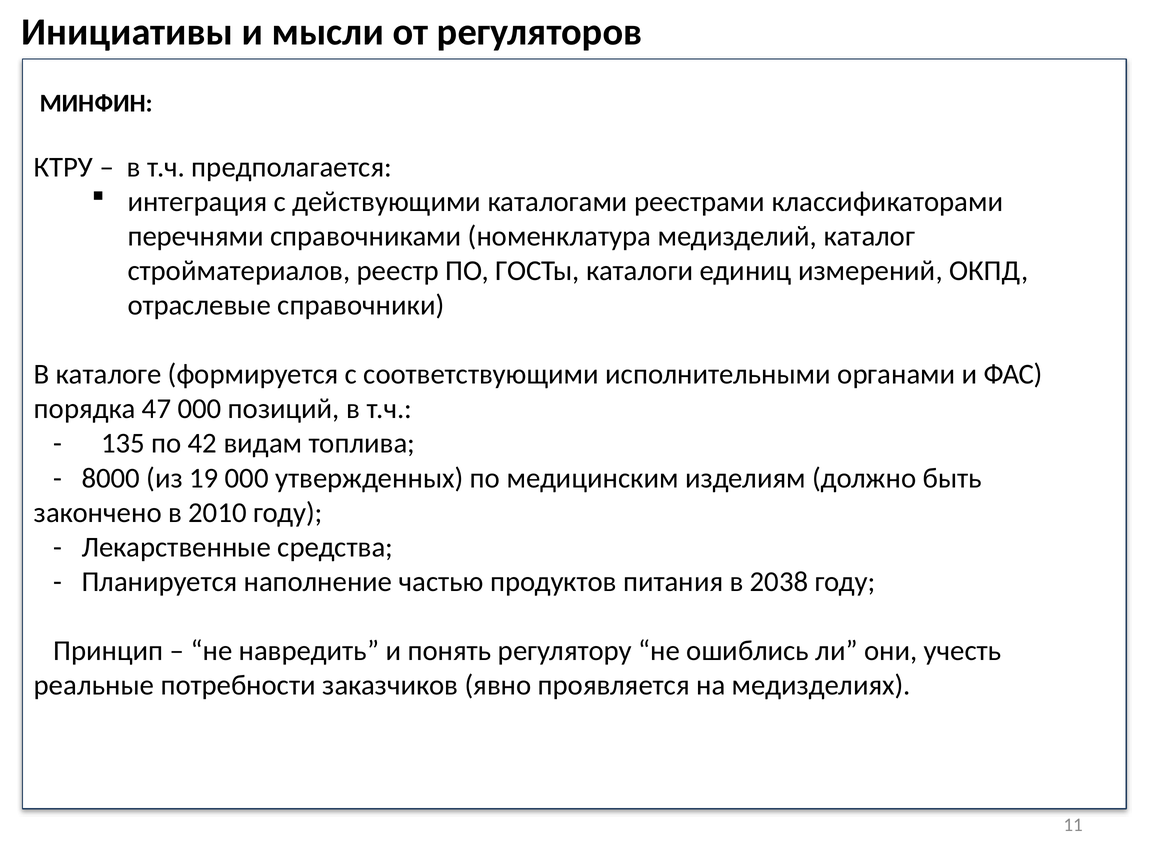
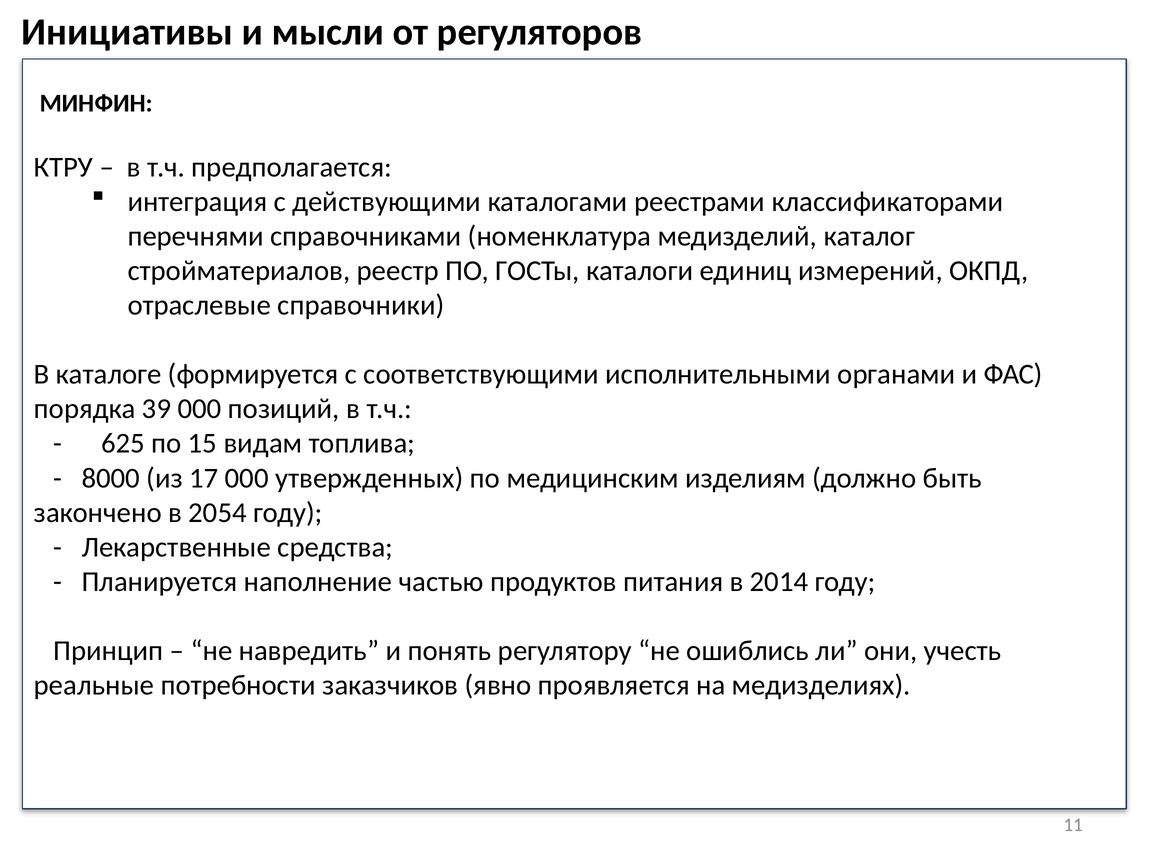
47: 47 -> 39 (157, 409)
135: 135 -> 625 (123, 443)
42: 42 -> 15 (202, 443)
19: 19 -> 17 (204, 478)
2010: 2010 -> 2054 (218, 513)
2038: 2038 -> 2014 (779, 582)
